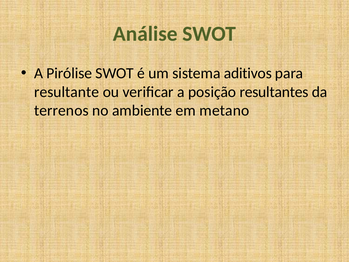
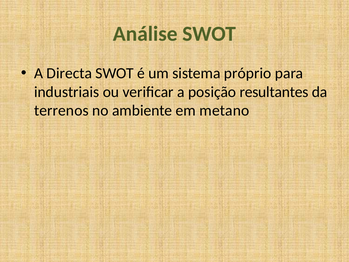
Pirólise: Pirólise -> Directa (69, 73)
aditivos: aditivos -> próprio (248, 73)
resultante: resultante -> industriais (67, 92)
